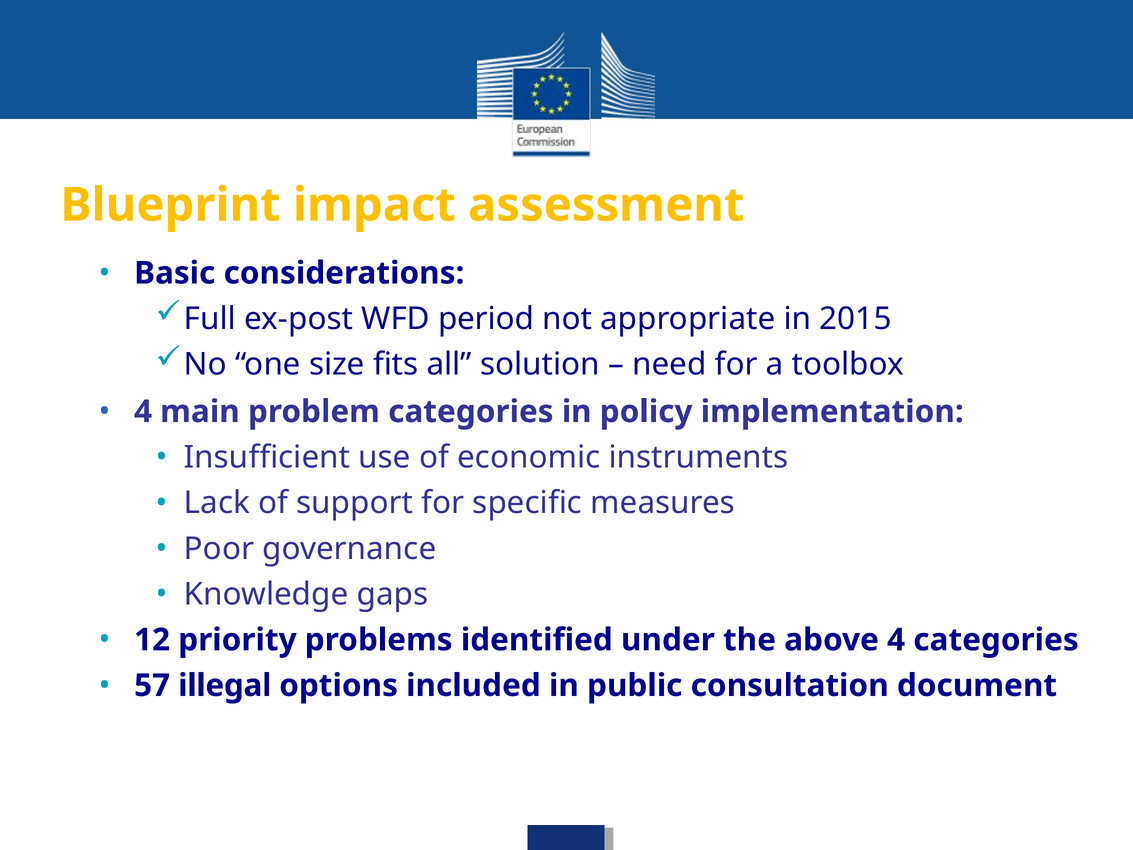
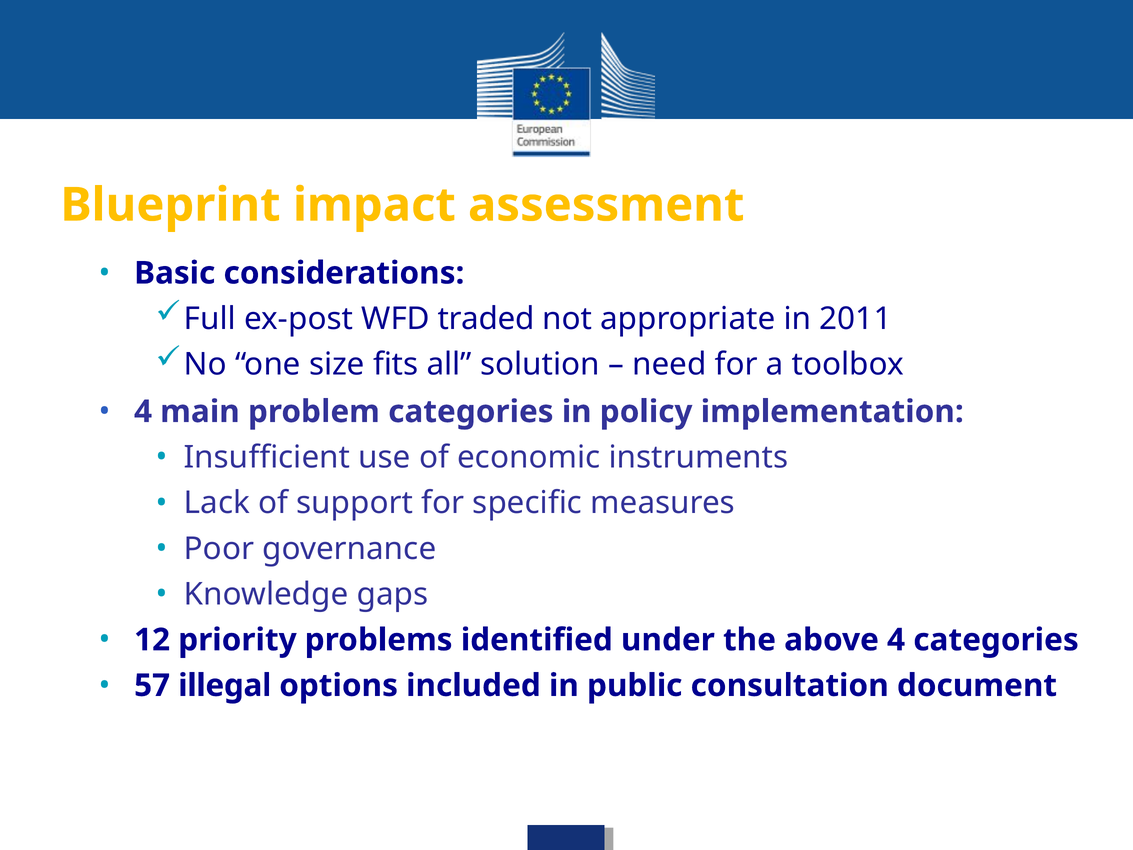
period: period -> traded (486, 319)
2015: 2015 -> 2011 (855, 319)
